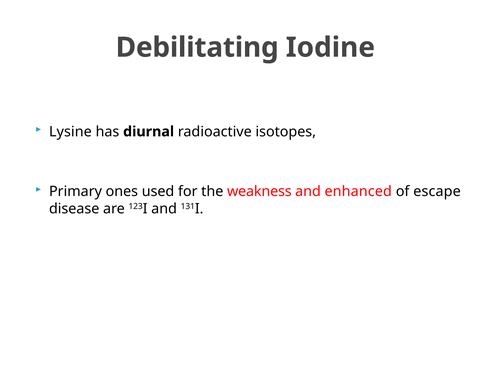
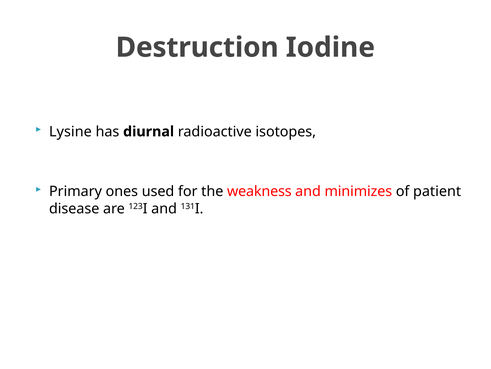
Debilitating: Debilitating -> Destruction (197, 47)
enhanced: enhanced -> minimizes (358, 191)
escape: escape -> patient (437, 191)
